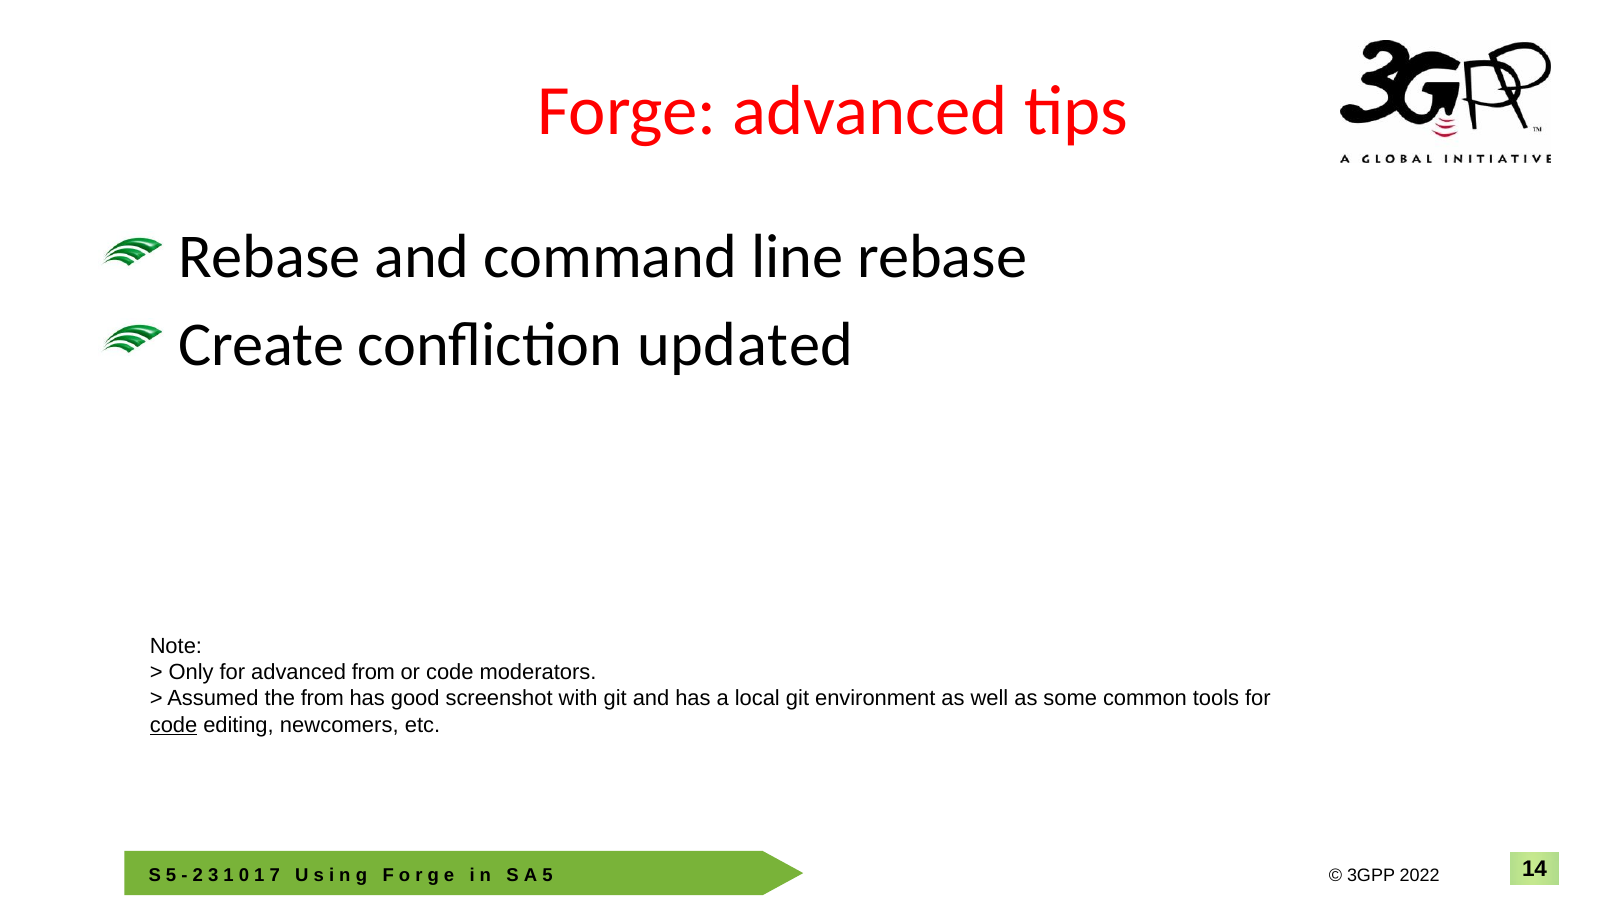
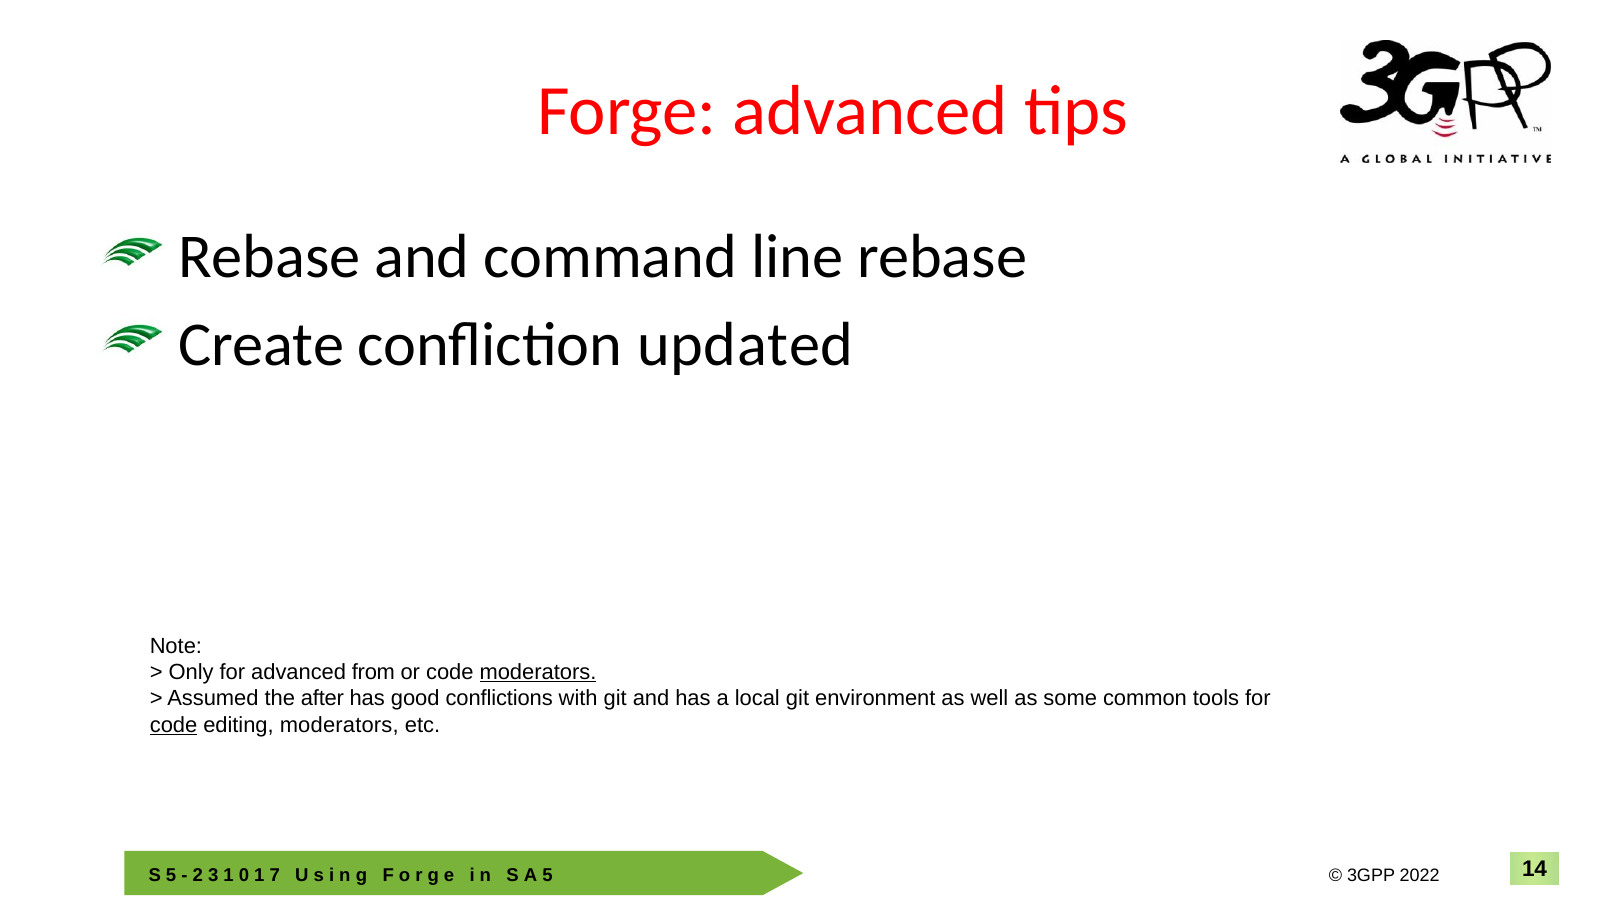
moderators underline: none -> present (538, 672)
the from: from -> after (322, 699)
screenshot: screenshot -> conflictions (499, 699)
editing newcomers: newcomers -> moderators (339, 725)
